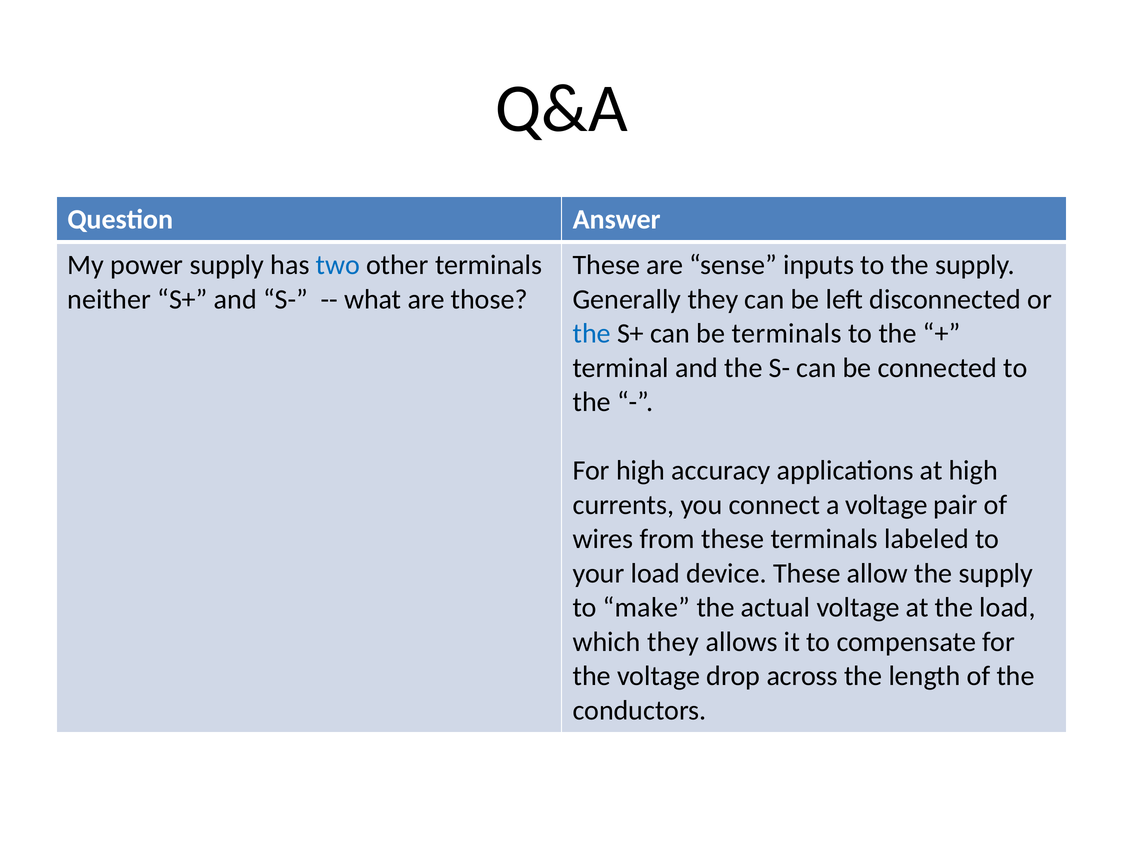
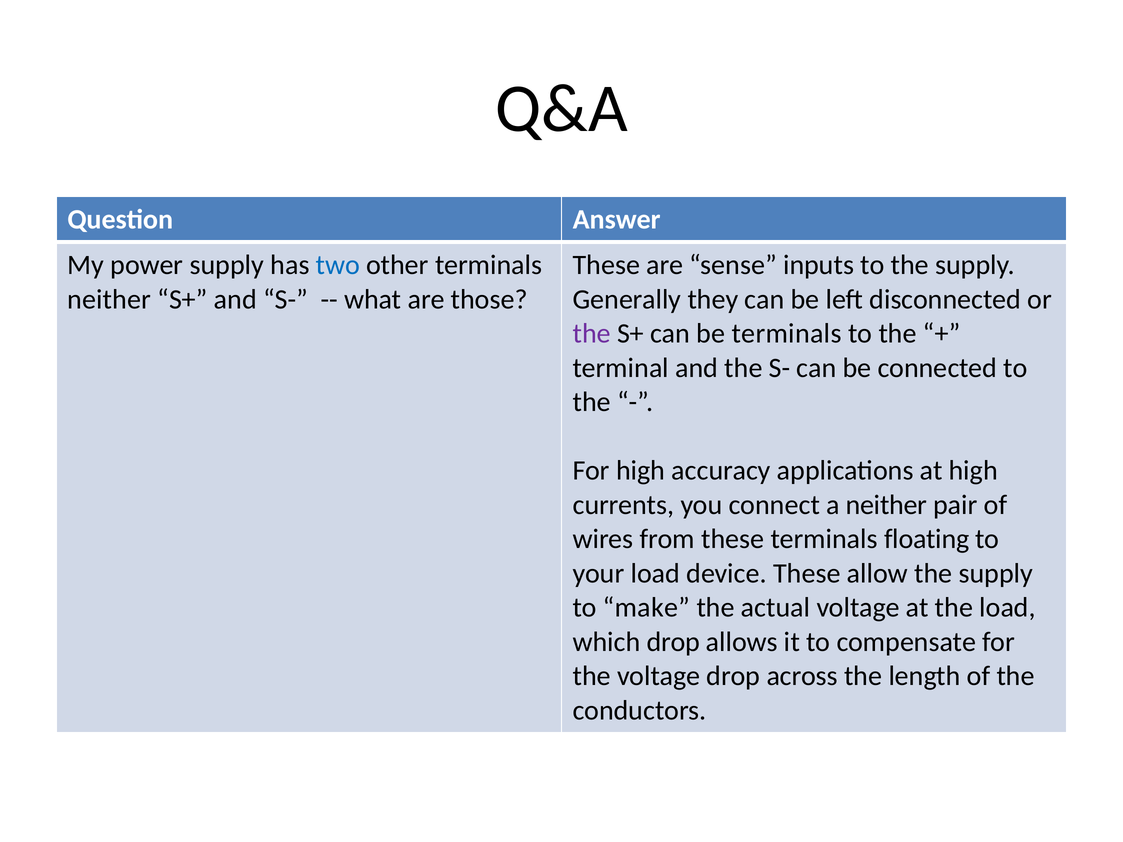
the colour: blue -> purple (592, 334)
a voltage: voltage -> neither (886, 505)
labeled: labeled -> floating (927, 539)
which they: they -> drop (673, 642)
